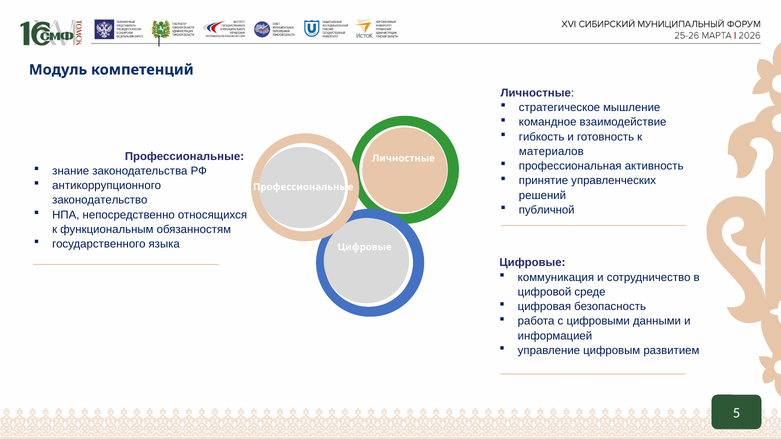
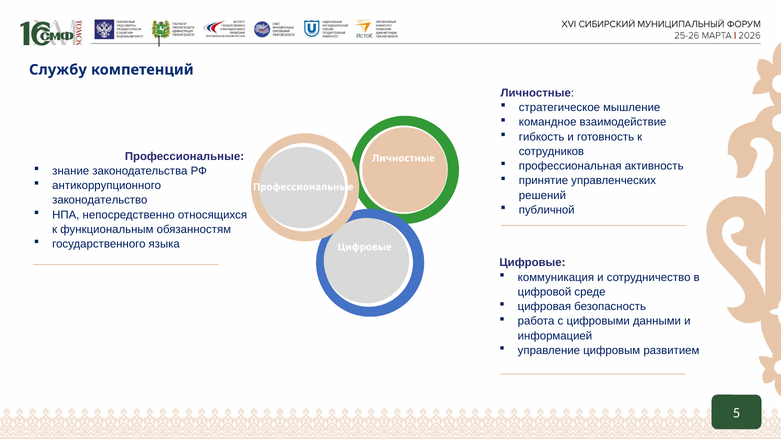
Модуль: Модуль -> Службу (58, 70)
материалов: материалов -> сотрудников (551, 152)
